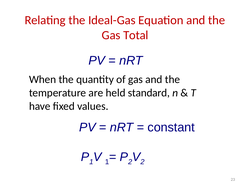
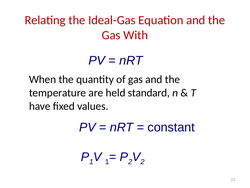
Total: Total -> With (136, 35)
